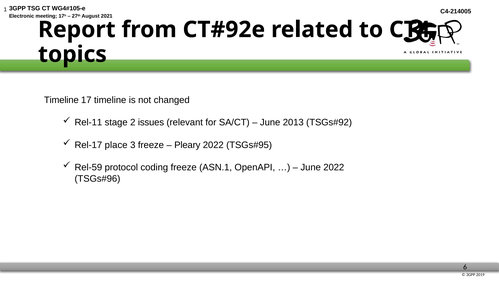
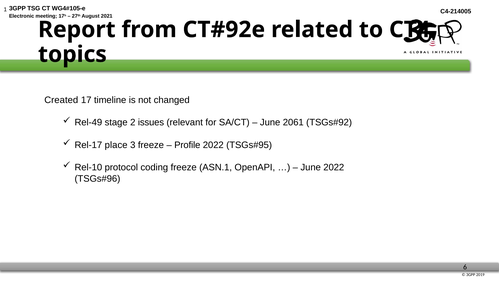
Timeline: Timeline -> Created (61, 100)
Rel-11: Rel-11 -> Rel-49 (88, 122)
2013: 2013 -> 2061 (293, 122)
Pleary: Pleary -> Profile (187, 145)
Rel-59: Rel-59 -> Rel-10 (88, 167)
